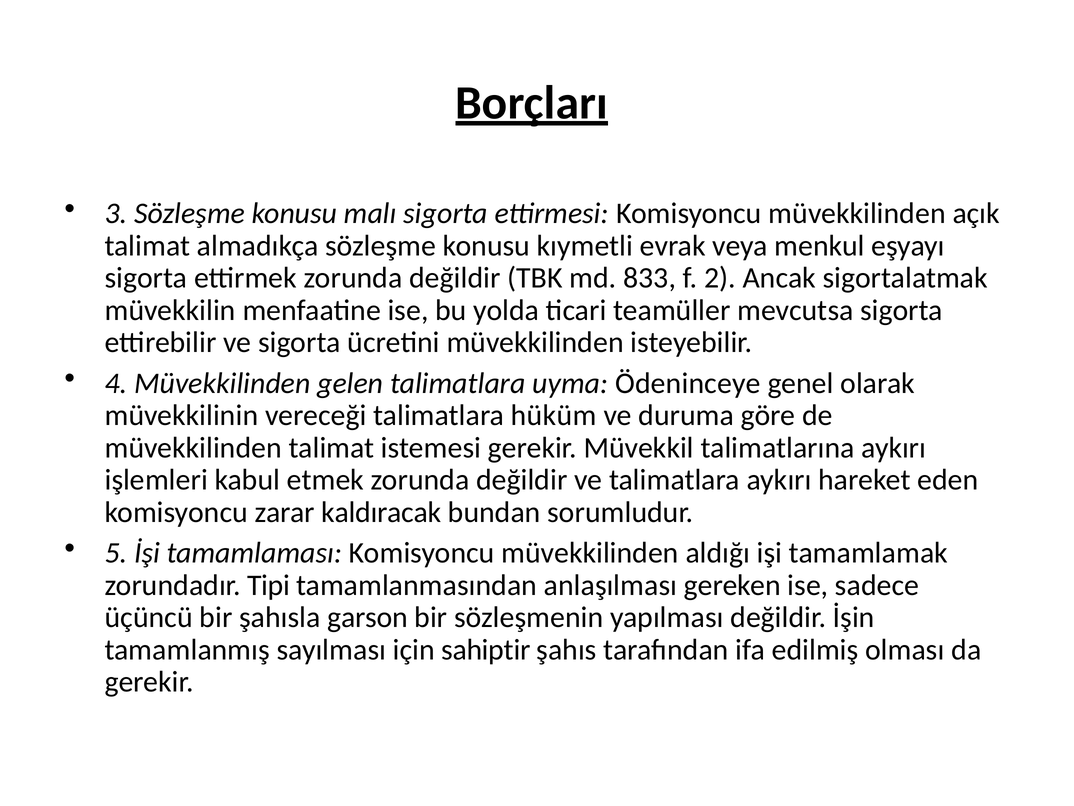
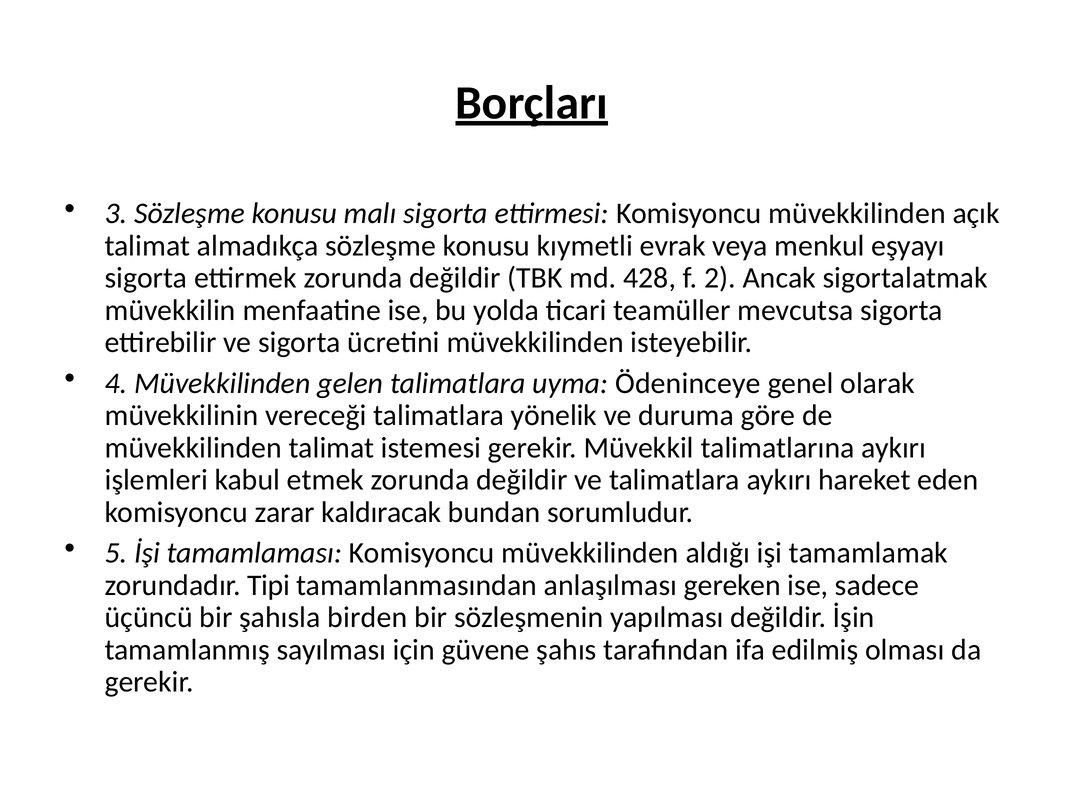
833: 833 -> 428 (650, 278)
hüküm: hüküm -> yönelik (554, 415)
garson: garson -> birden (367, 617)
sahiptir: sahiptir -> güvene (486, 649)
